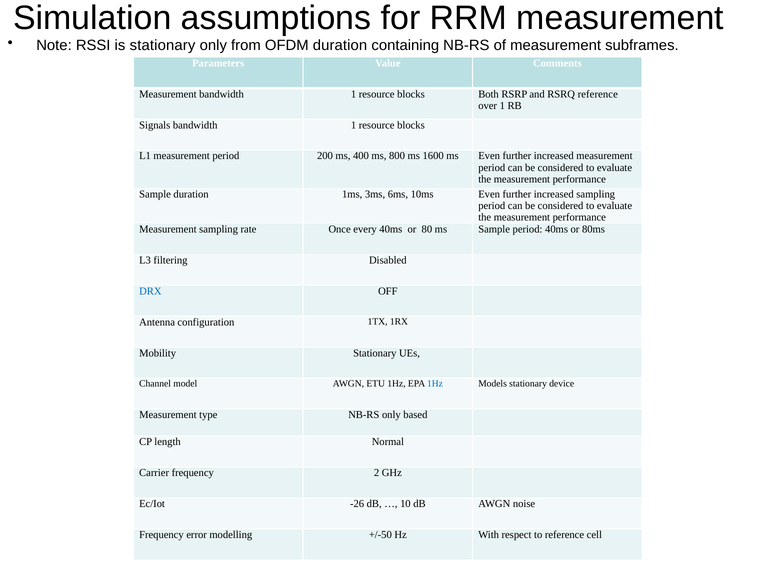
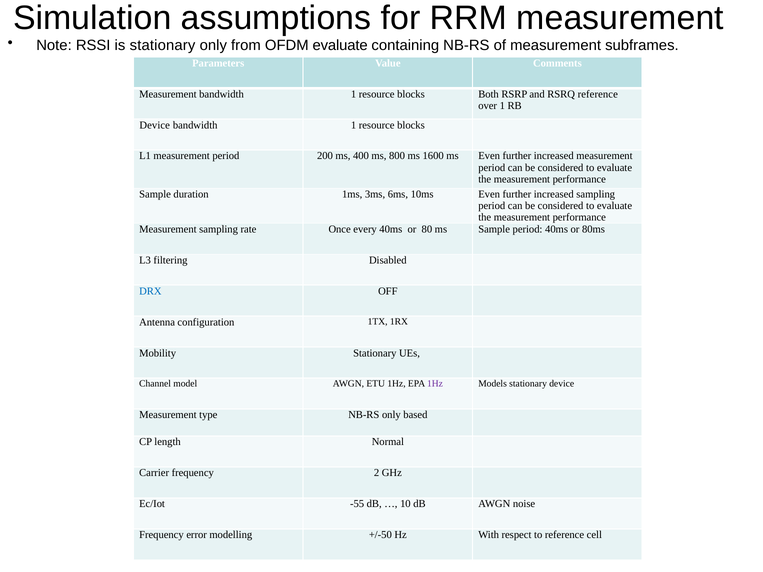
OFDM duration: duration -> evaluate (340, 46)
Signals: Signals -> Device (155, 125)
1Hz colour: blue -> purple (435, 384)
-26: -26 -> -55 (357, 504)
